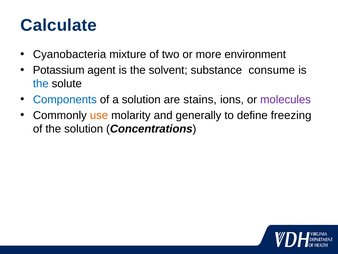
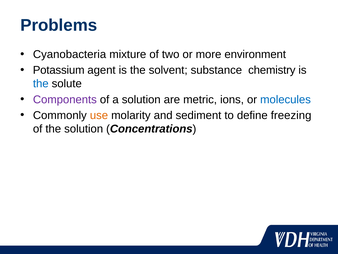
Calculate: Calculate -> Problems (59, 25)
consume: consume -> chemistry (272, 70)
Components colour: blue -> purple (65, 99)
stains: stains -> metric (200, 99)
molecules colour: purple -> blue (286, 99)
generally: generally -> sediment (198, 115)
